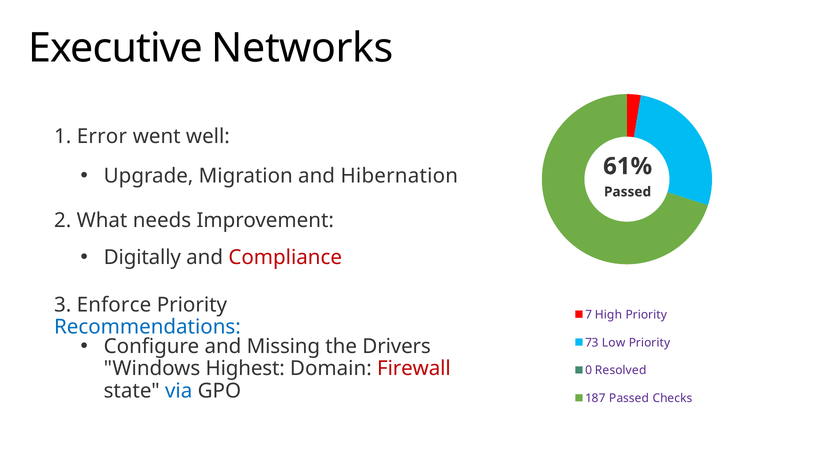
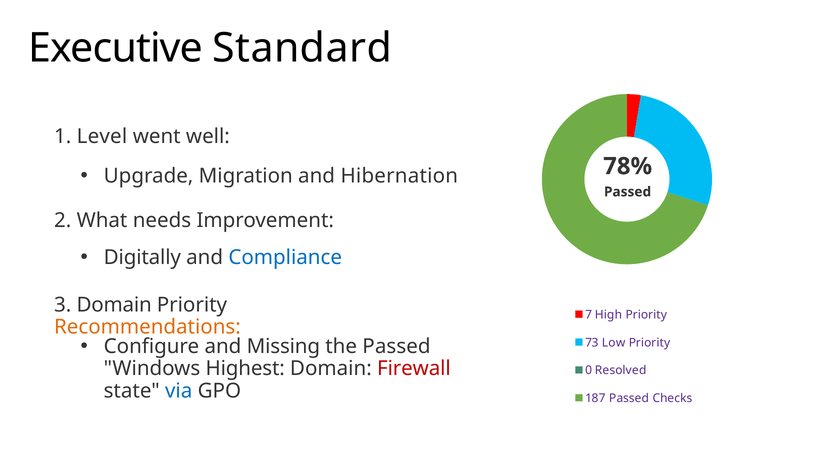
Networks: Networks -> Standard (302, 48)
Error: Error -> Level (102, 137)
61%: 61% -> 78% (628, 166)
Compliance colour: red -> blue (285, 257)
3 Enforce: Enforce -> Domain (114, 305)
Recommendations colour: blue -> orange (147, 327)
the Drivers: Drivers -> Passed (397, 346)
